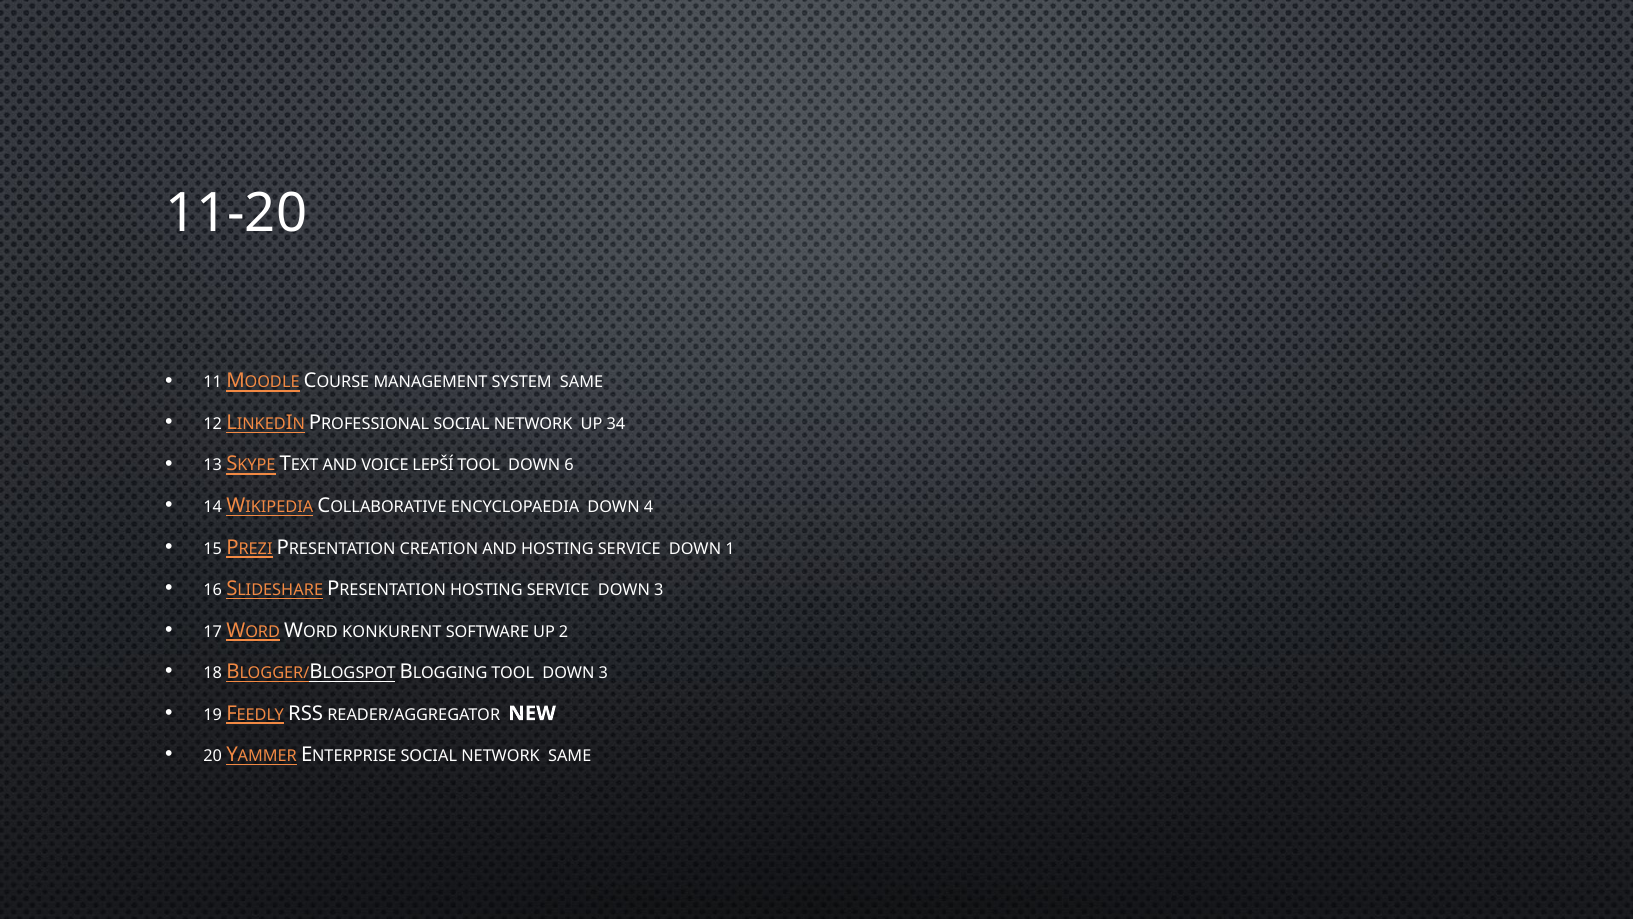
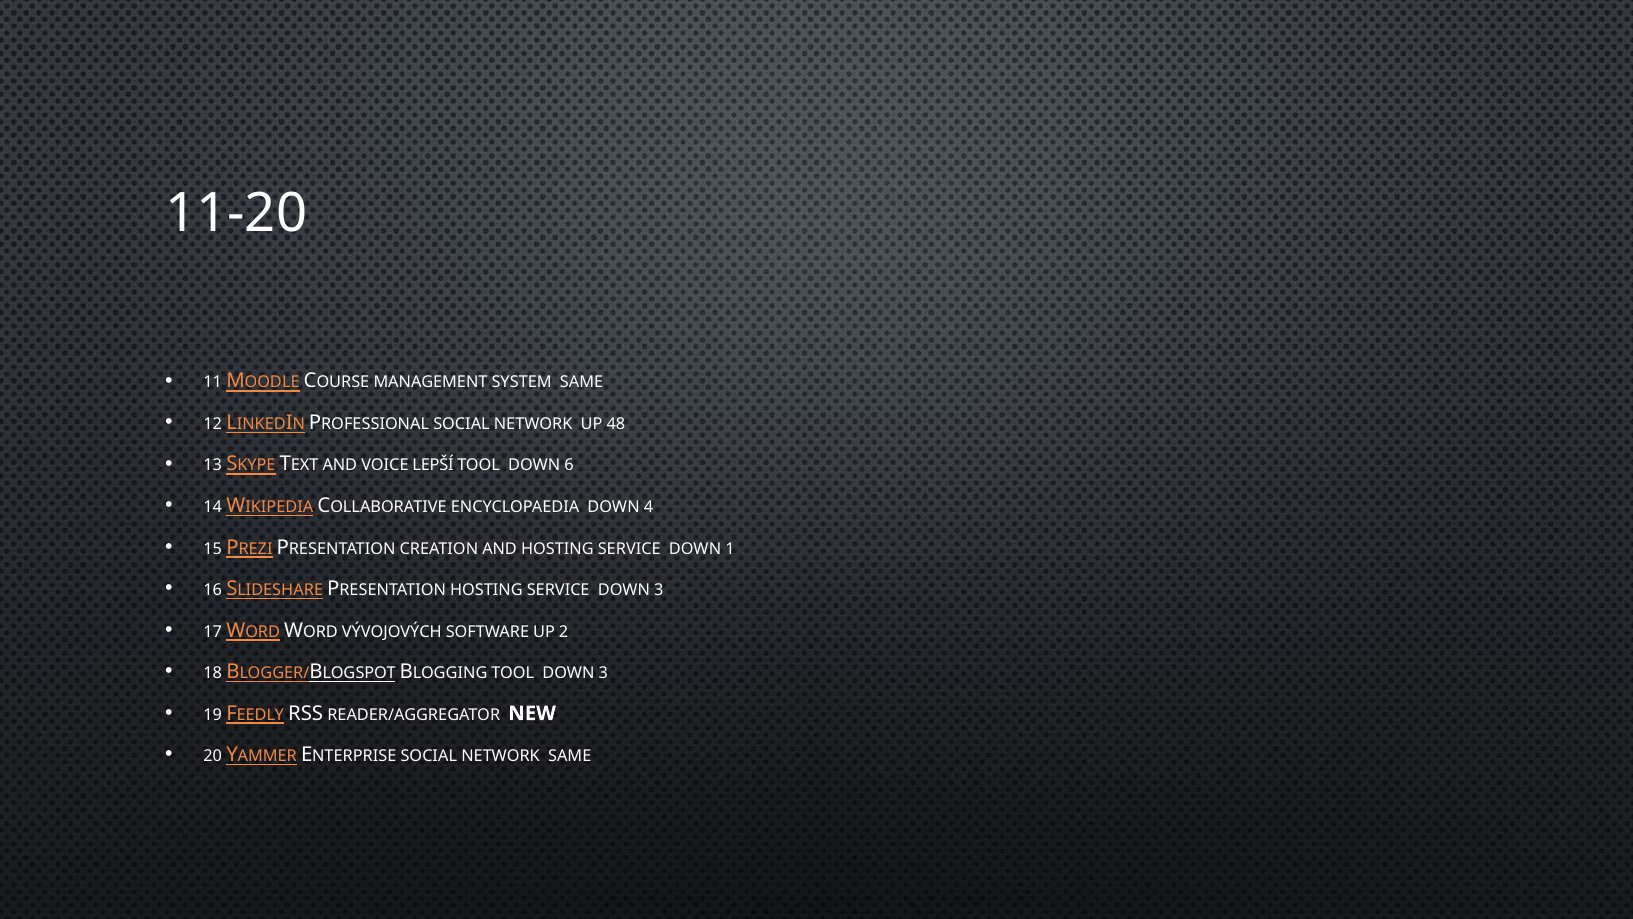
34: 34 -> 48 (616, 424)
KONKURENT: KONKURENT -> VÝVOJOVÝCH (392, 631)
